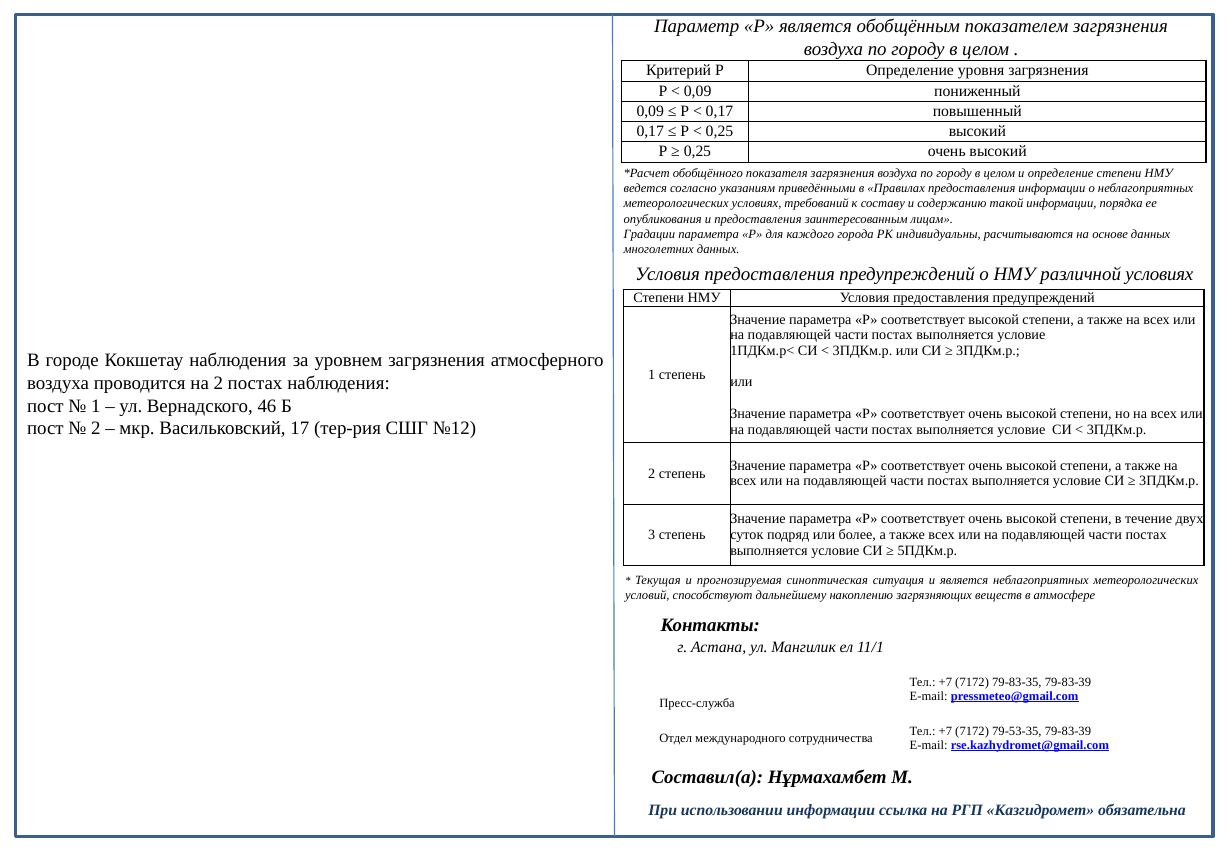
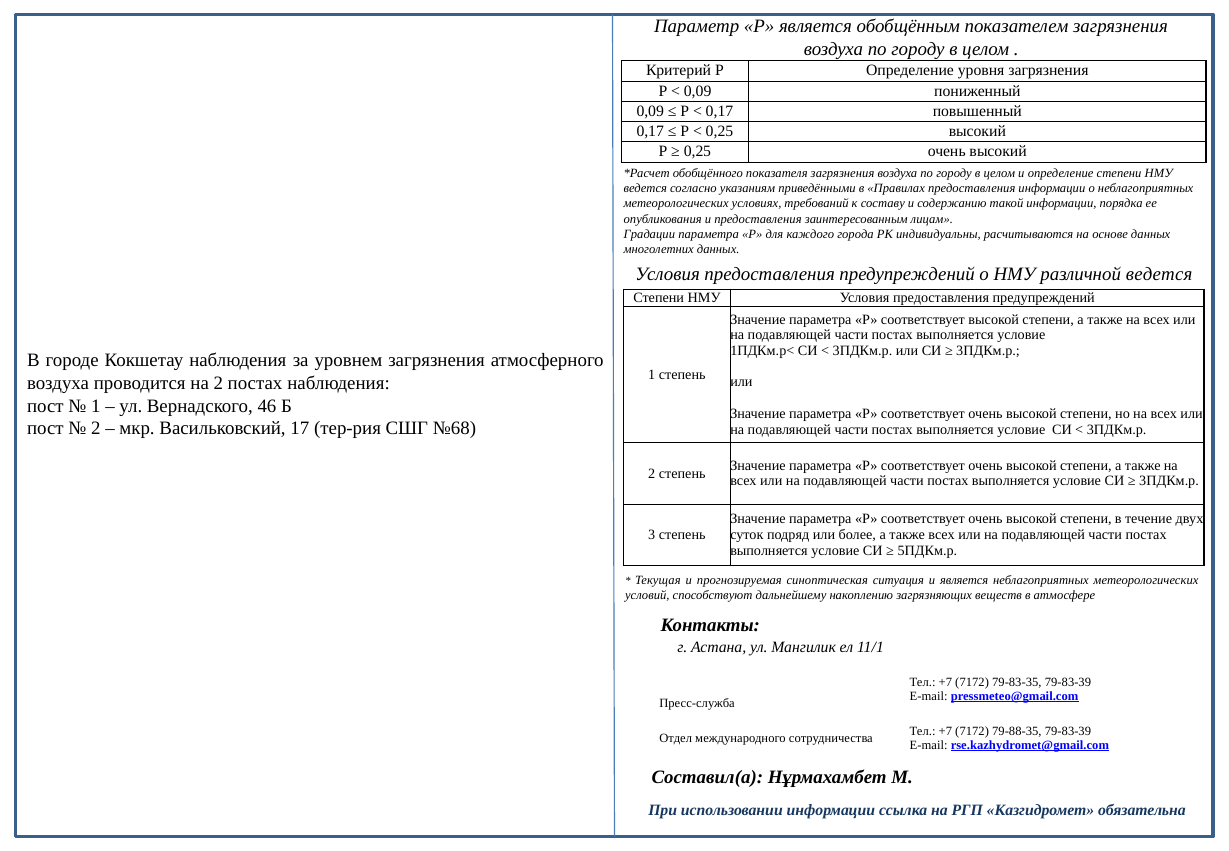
различной условиях: условиях -> ведется (1159, 274)
№12: №12 -> №68 (454, 429)
79-53-35: 79-53-35 -> 79-88-35 (1017, 731)
